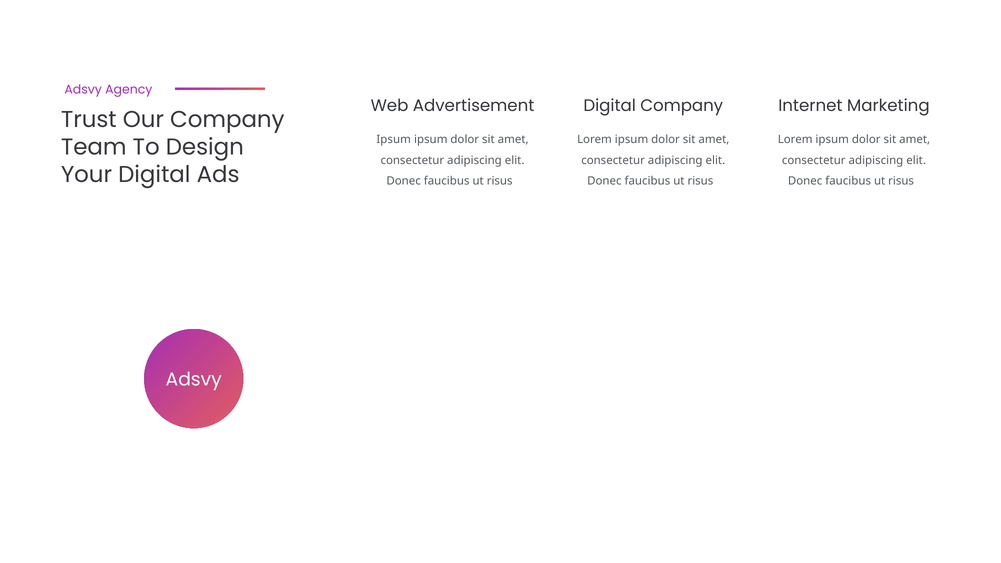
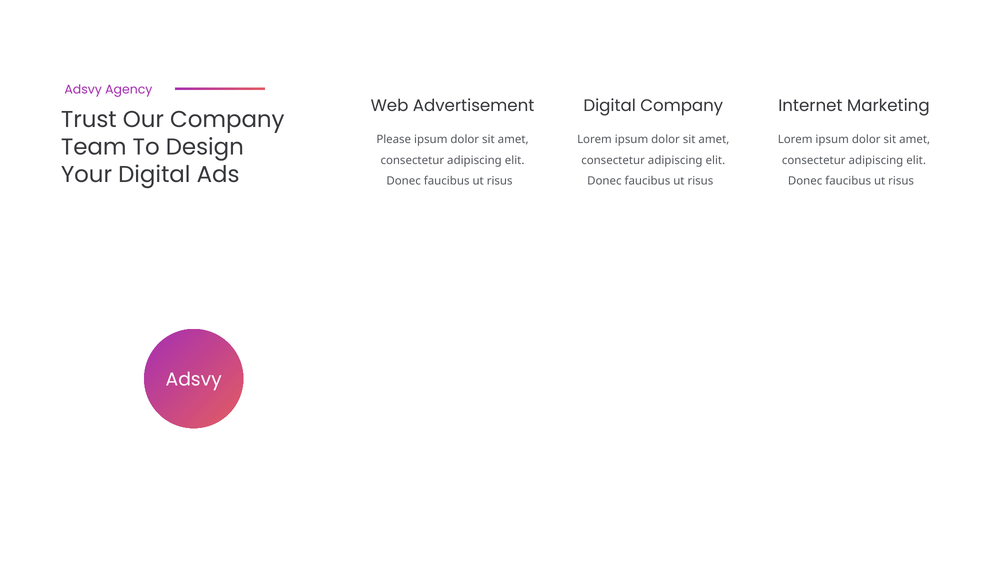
Ipsum: Ipsum -> Please (394, 140)
